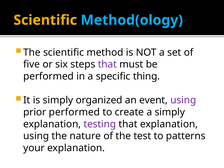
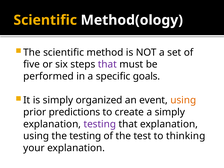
Method(ology colour: light blue -> white (132, 20)
thing: thing -> goals (147, 76)
using colour: purple -> orange (183, 100)
prior performed: performed -> predictions (74, 112)
the nature: nature -> testing (85, 136)
patterns: patterns -> thinking (186, 136)
